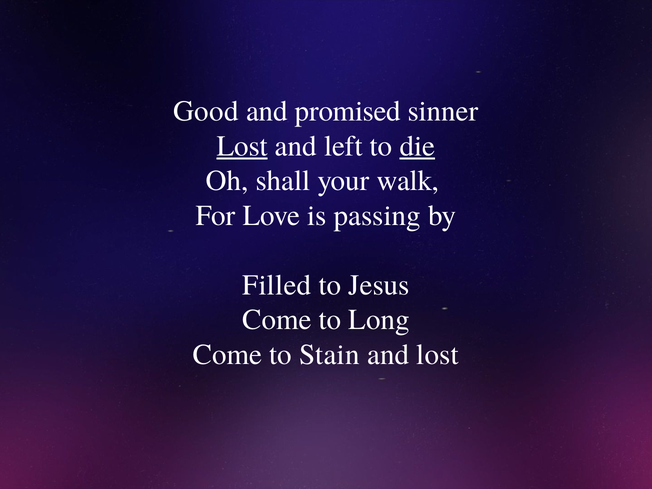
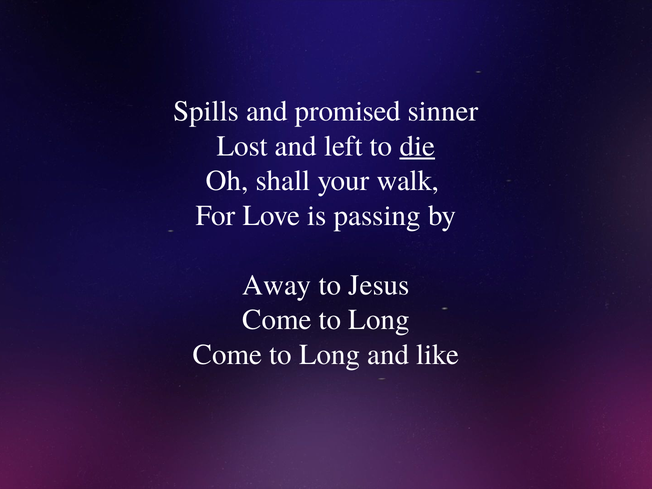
Good: Good -> Spills (206, 111)
Lost underline: present -> none (242, 146)
Filled: Filled -> Away (277, 285)
Stain: Stain -> Long (330, 355)
and lost: lost -> like (438, 355)
